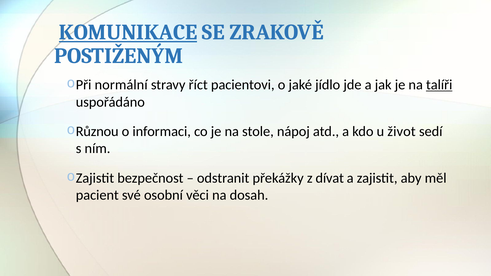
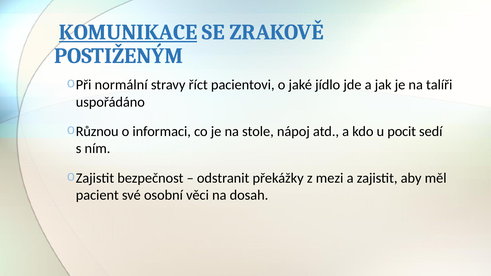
talíři underline: present -> none (439, 85)
život: život -> pocit (402, 131)
dívat: dívat -> mezi (330, 178)
